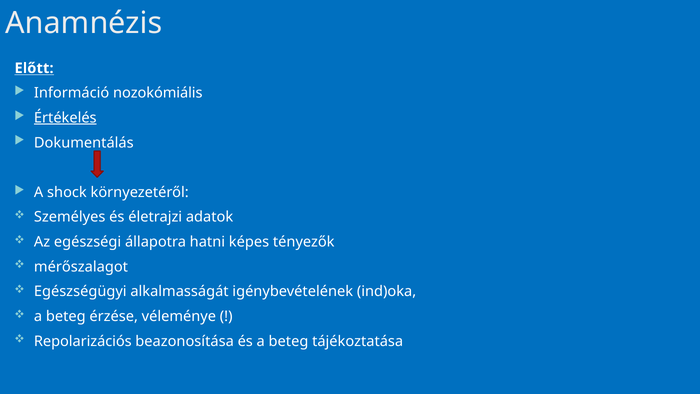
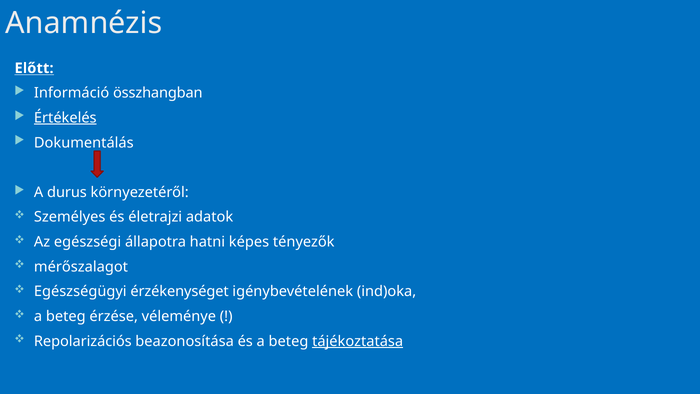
nozokómiális: nozokómiális -> összhangban (158, 93)
shock: shock -> durus (67, 192)
alkalmasságát: alkalmasságát -> érzékenységet (180, 291)
tájékoztatása underline: none -> present (358, 341)
